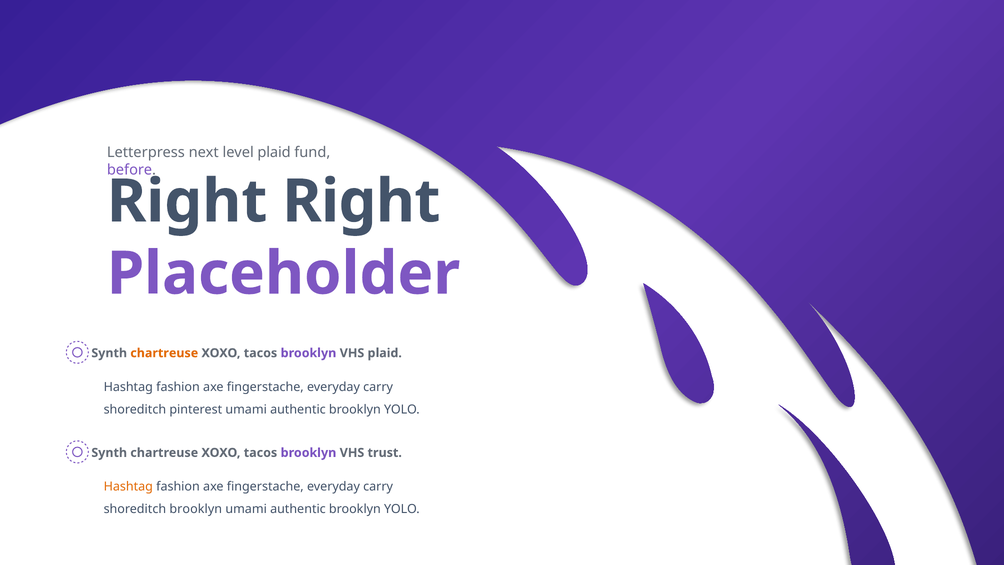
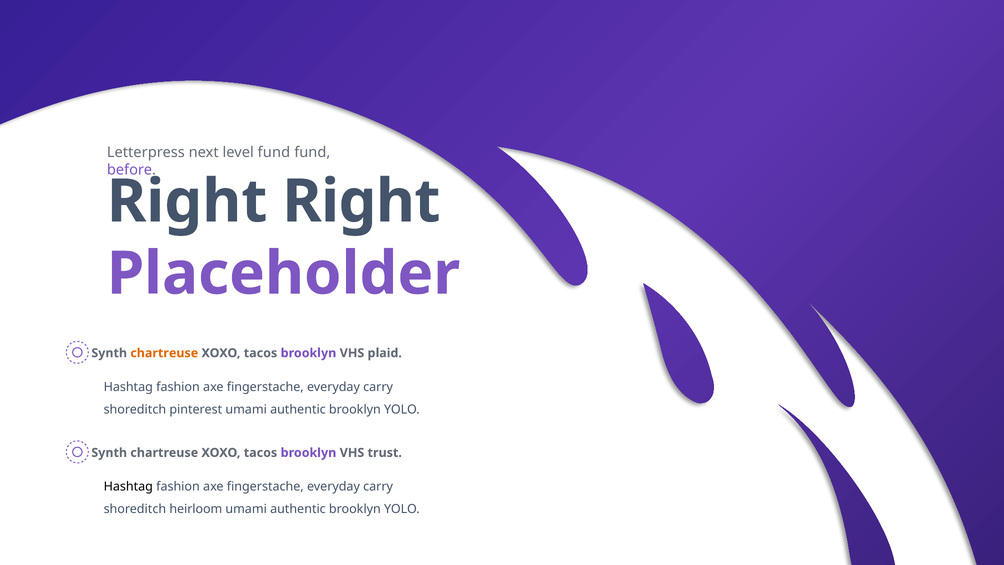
level plaid: plaid -> fund (274, 152)
Hashtag colour: orange -> black (128, 486)
shoreditch brooklyn: brooklyn -> heirloom (196, 509)
